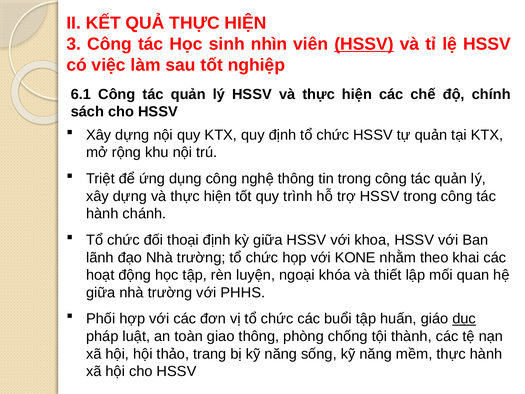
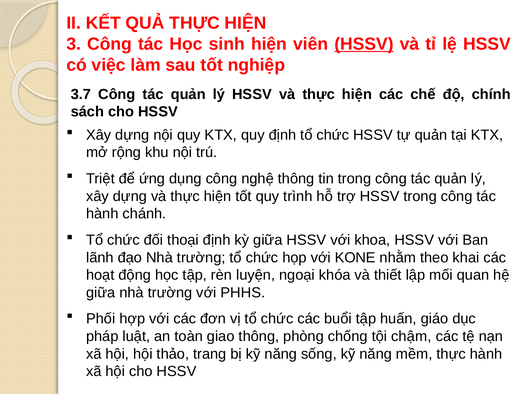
sinh nhìn: nhìn -> hiện (269, 44)
6.1: 6.1 -> 3.7 (81, 94)
dục underline: present -> none (464, 319)
thành: thành -> chậm (411, 336)
